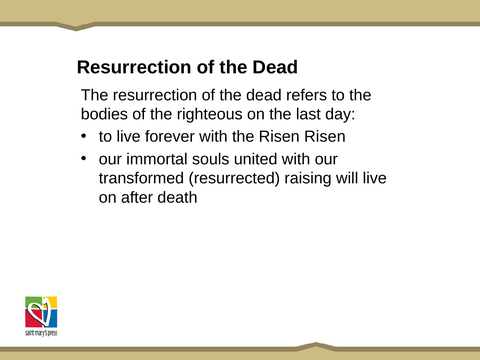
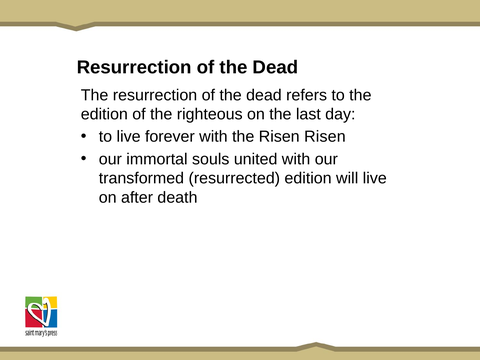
bodies: bodies -> edition (104, 114)
resurrected raising: raising -> edition (308, 178)
